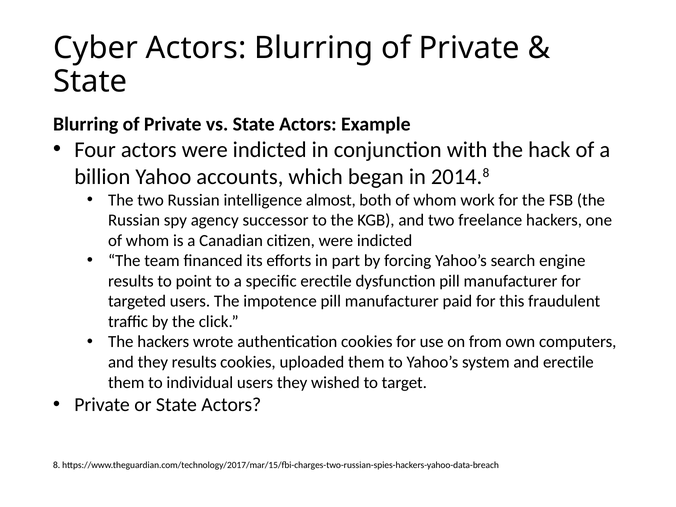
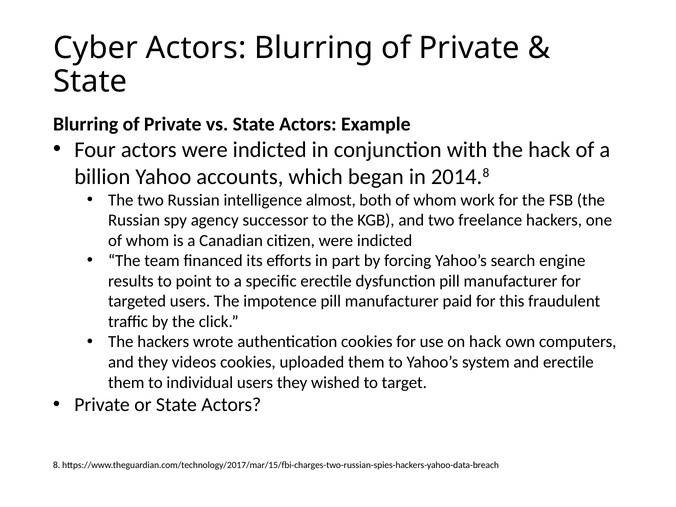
on from: from -> hack (485, 342)
they results: results -> videos (194, 362)
